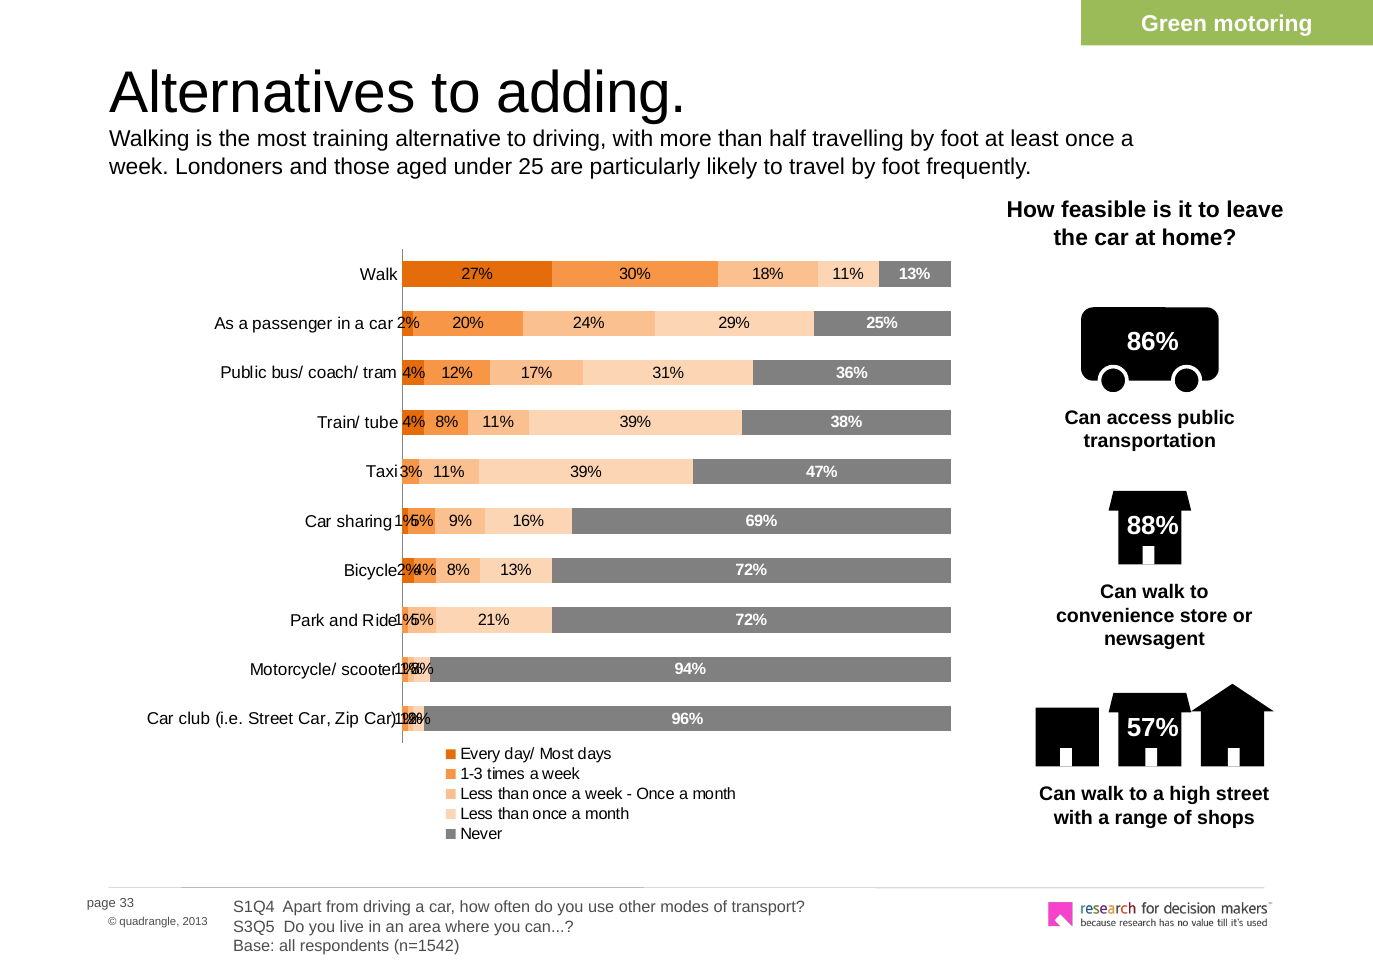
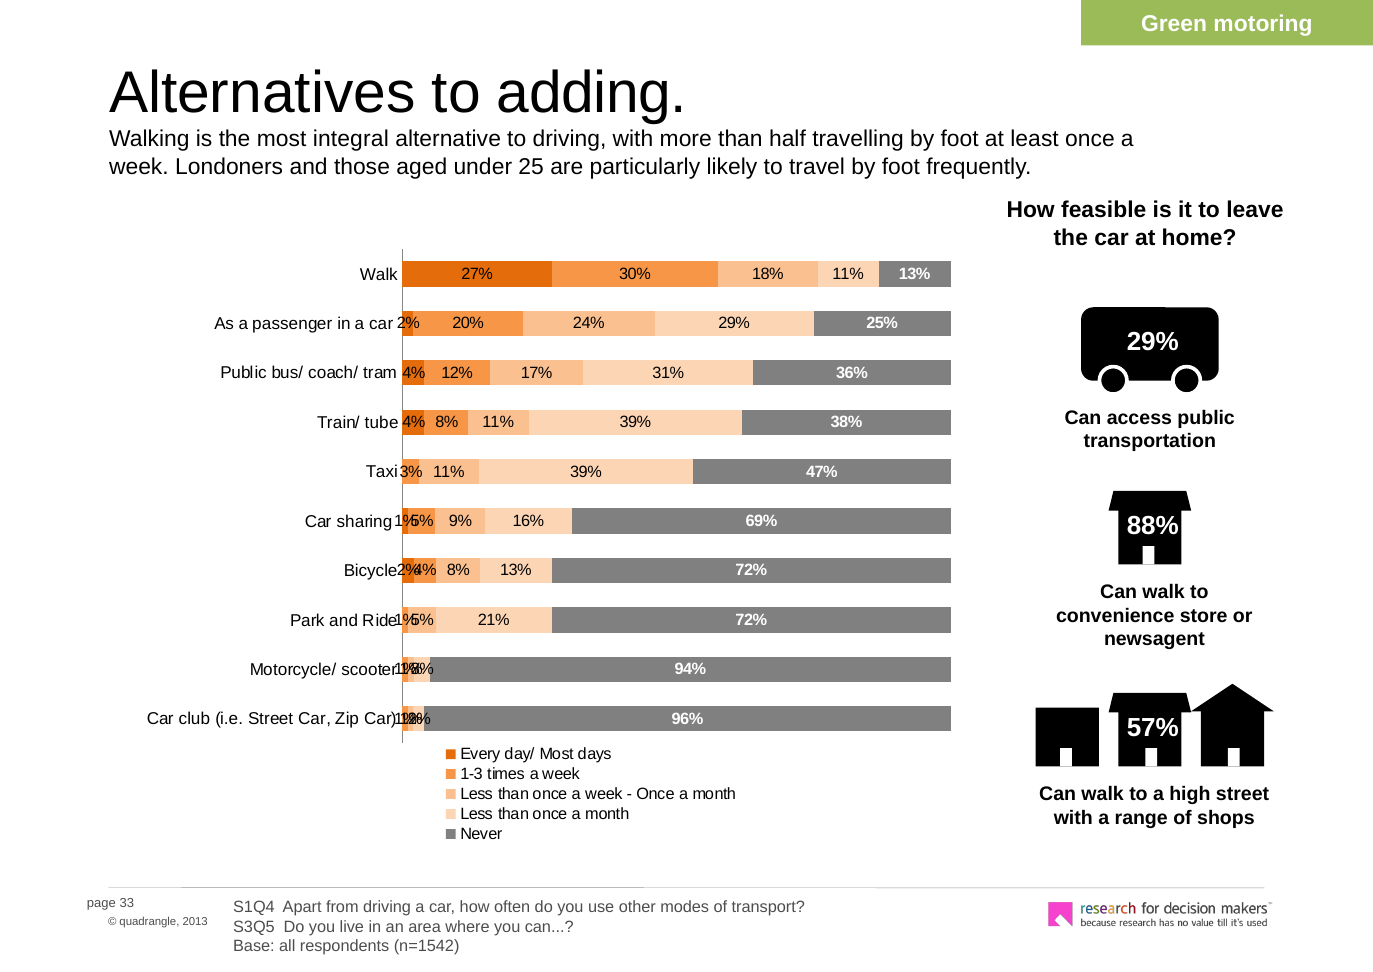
training: training -> integral (351, 139)
86%: 86% -> 29% (1153, 342)
